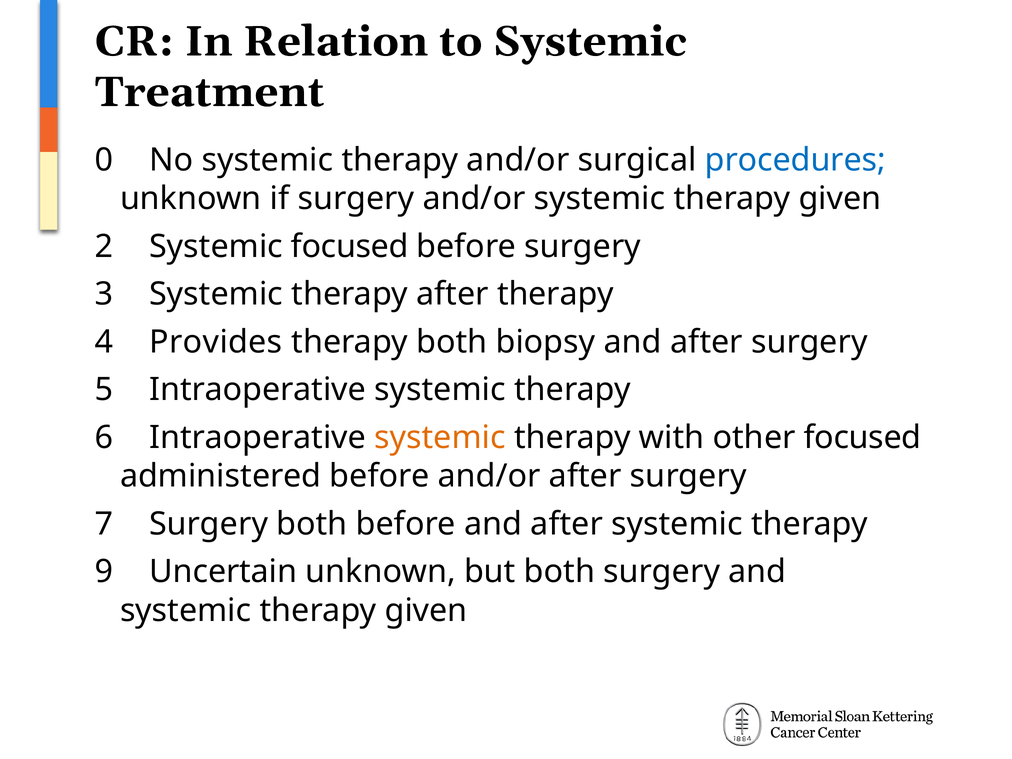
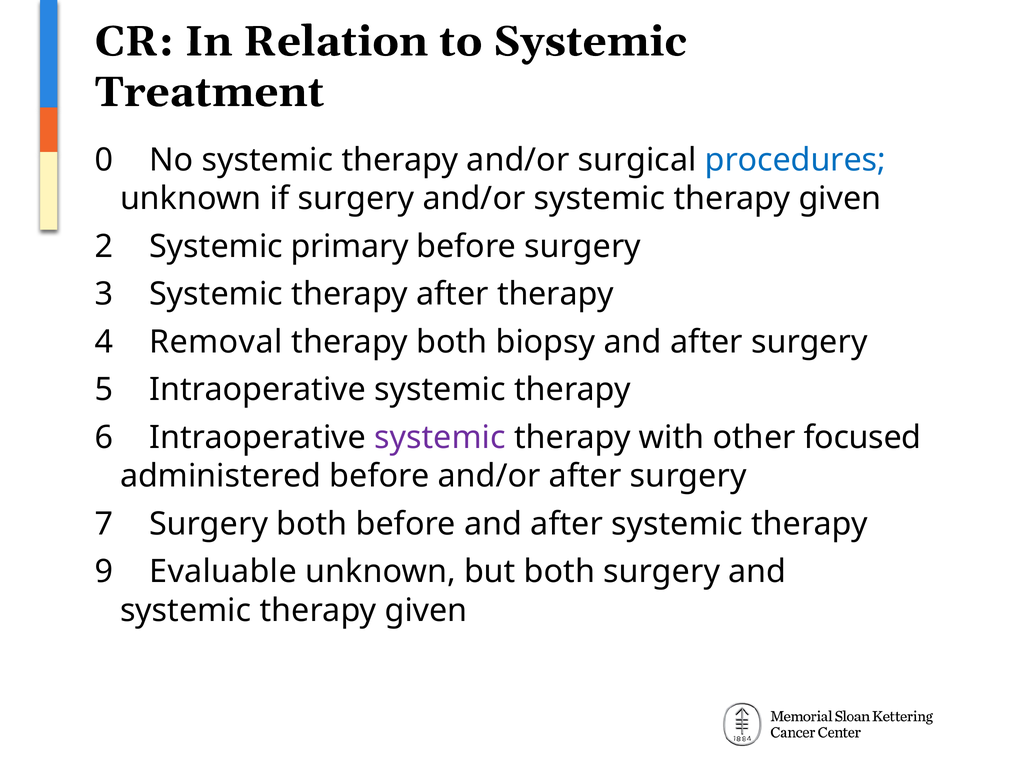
Systemic focused: focused -> primary (350, 246)
Provides: Provides -> Removal (216, 342)
systemic colour: orange -> purple (440, 437)
Uncertain: Uncertain -> Evaluable (223, 572)
